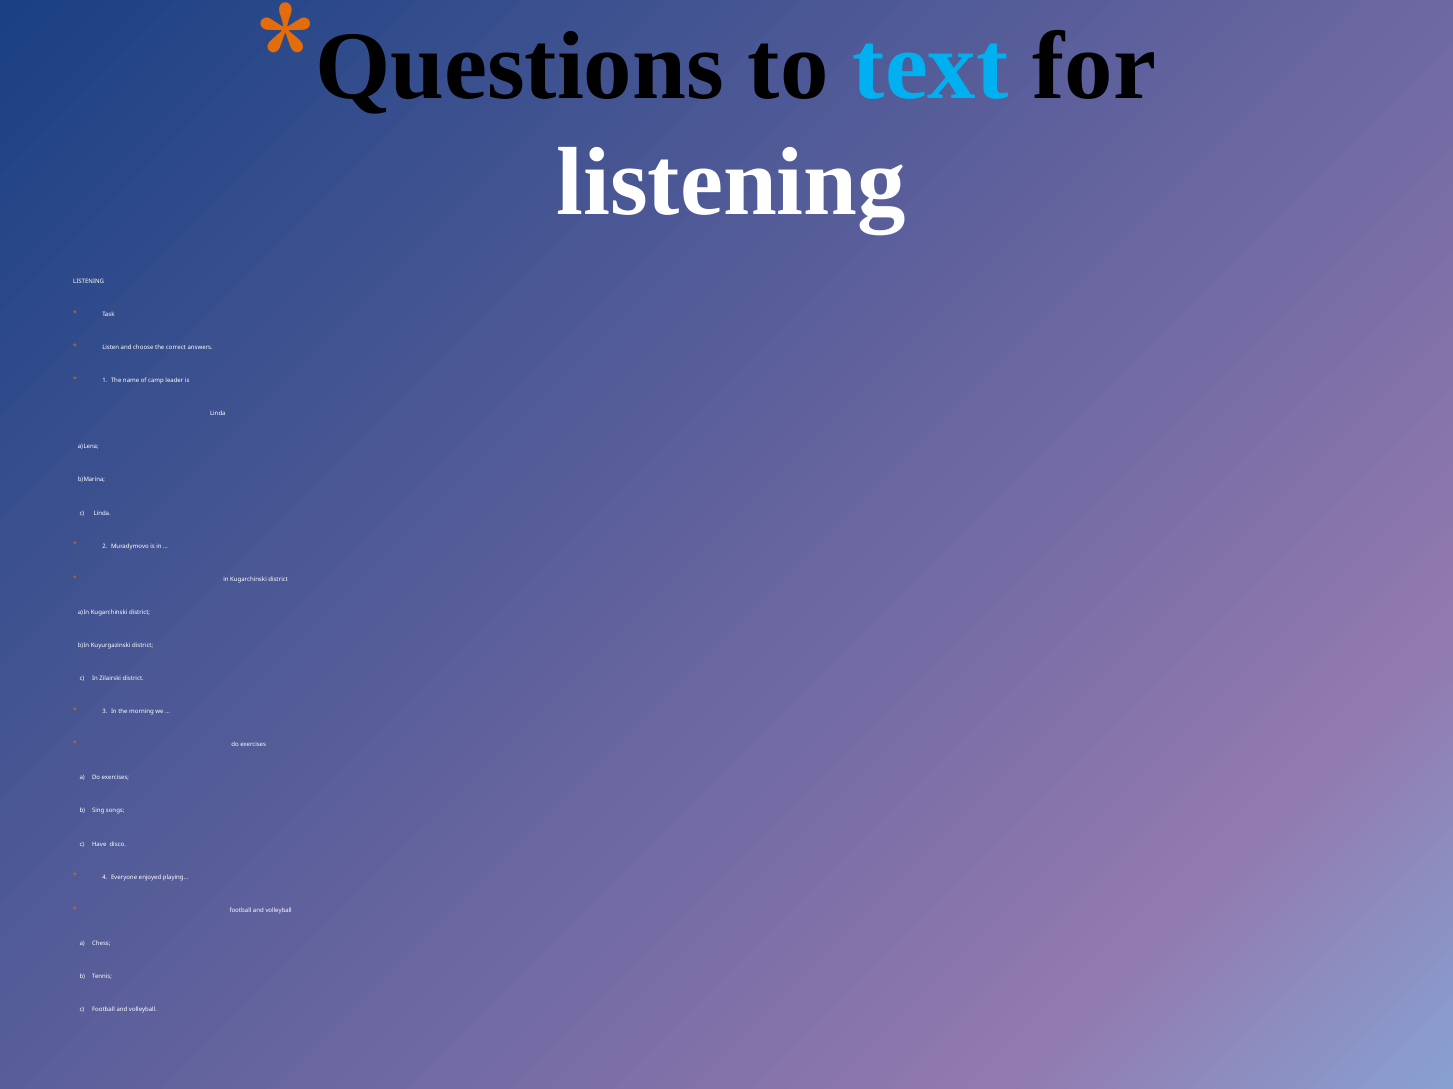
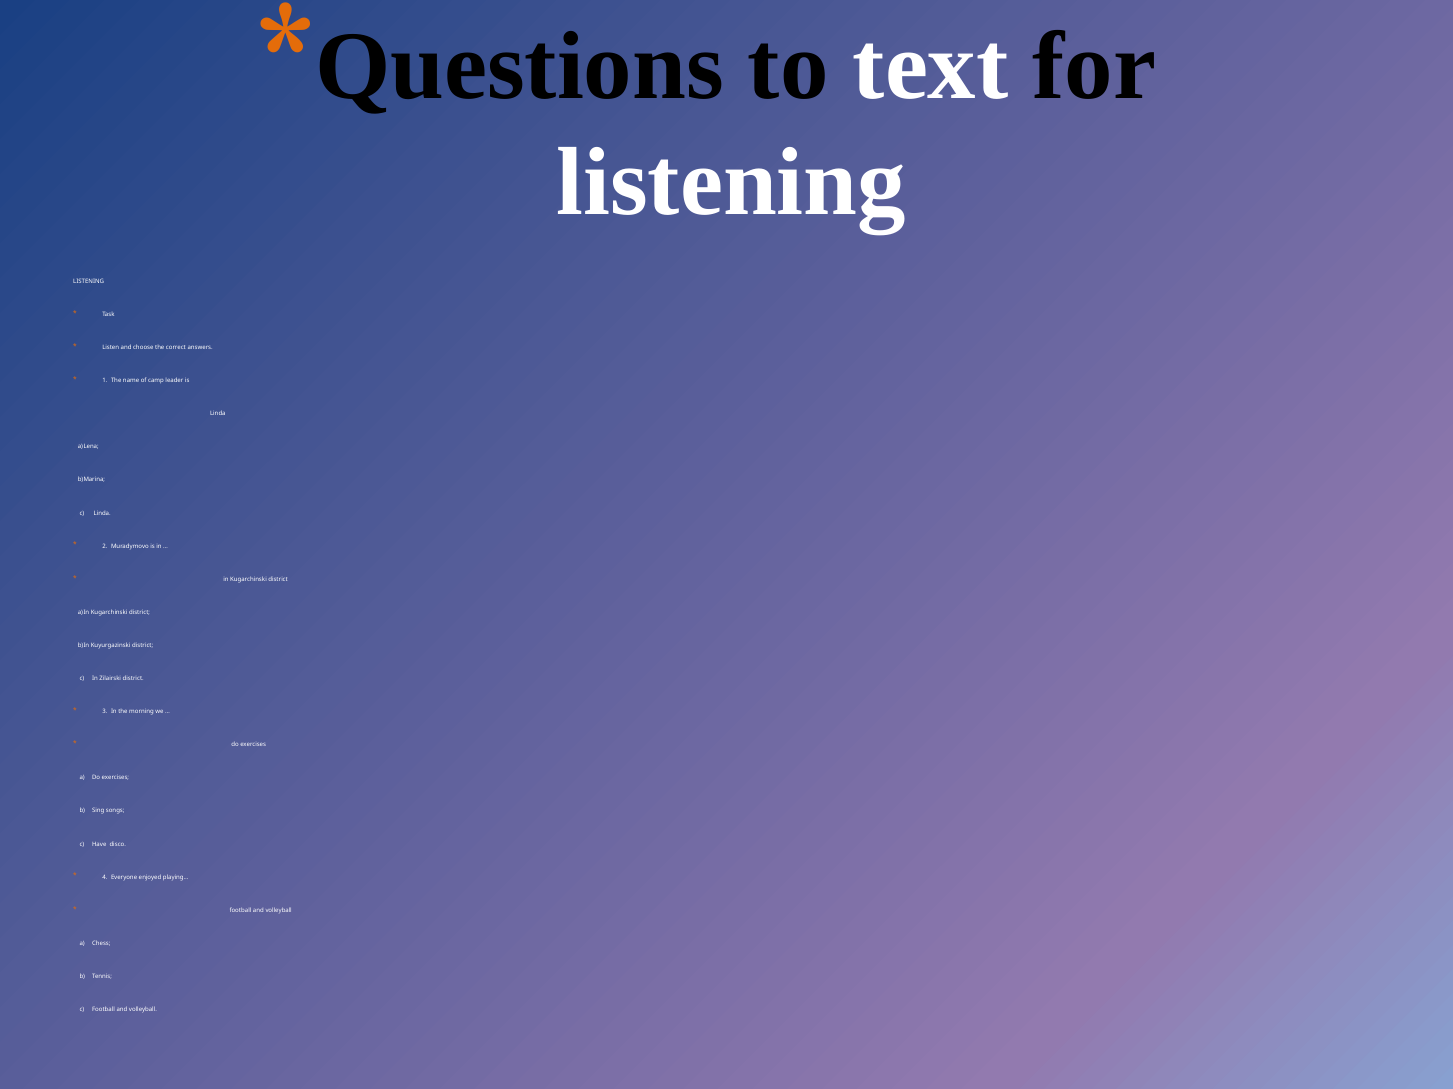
text colour: light blue -> white (931, 67)
